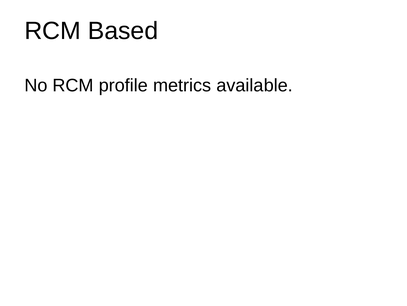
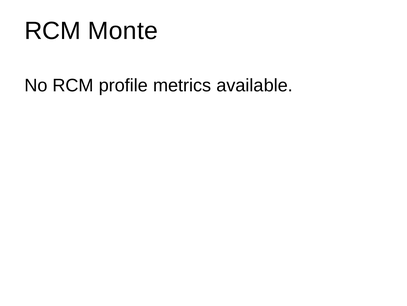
Based: Based -> Monte (123, 31)
